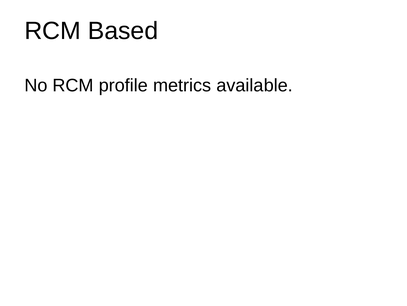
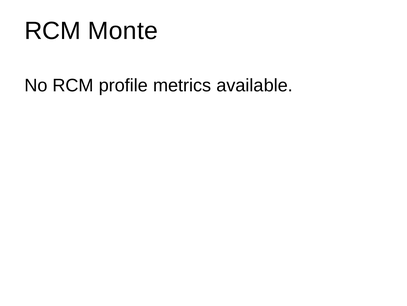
Based: Based -> Monte (123, 31)
